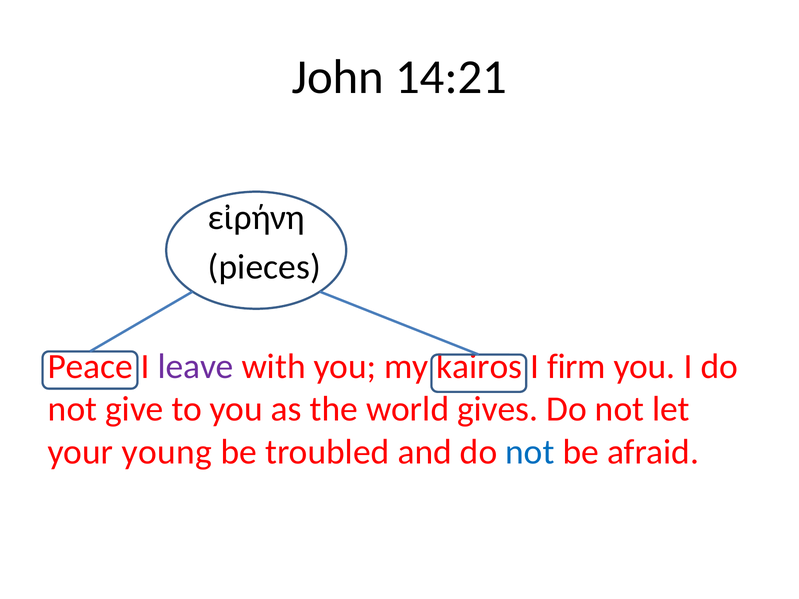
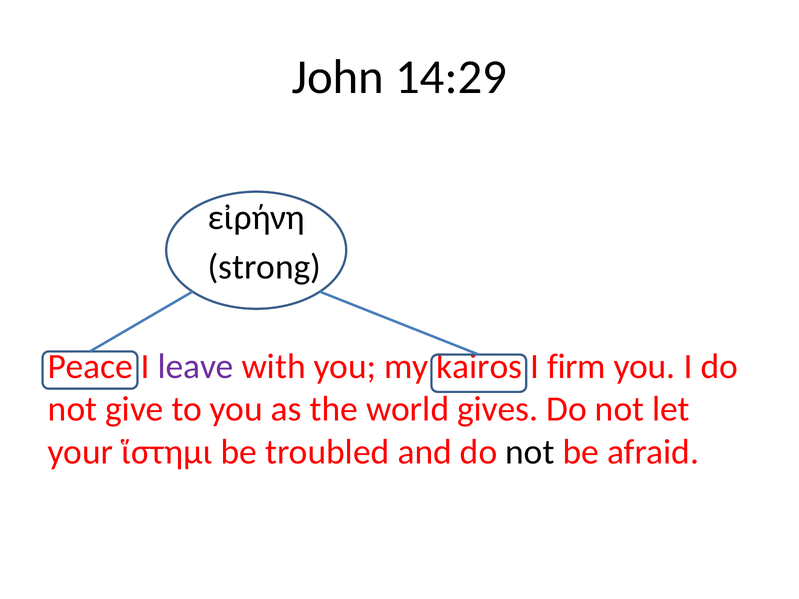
14:21: 14:21 -> 14:29 (451, 77)
pieces: pieces -> strong (264, 267)
young: young -> ἵστημι (167, 452)
not colour: blue -> black (530, 452)
